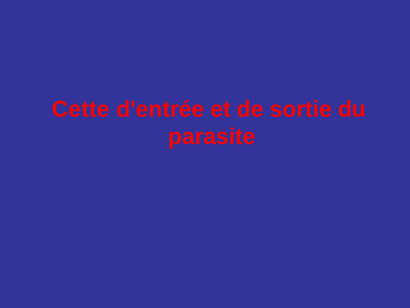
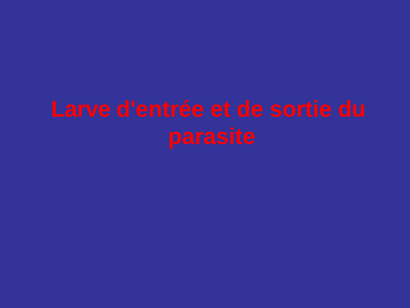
Cette: Cette -> Larve (81, 109)
